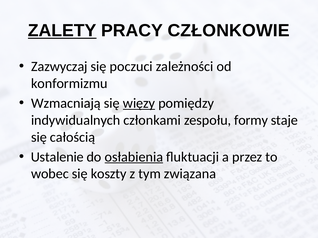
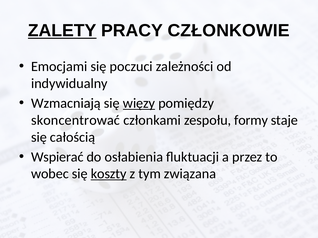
Zazwyczaj: Zazwyczaj -> Emocjami (59, 67)
konformizmu: konformizmu -> indywidualny (69, 84)
indywidualnych: indywidualnych -> skoncentrować (76, 120)
Ustalenie: Ustalenie -> Wspierać (57, 157)
osłabienia underline: present -> none (134, 157)
koszty underline: none -> present (109, 174)
